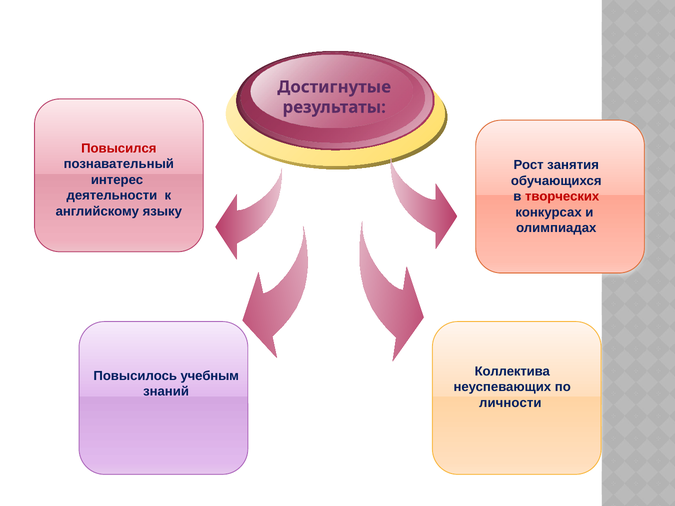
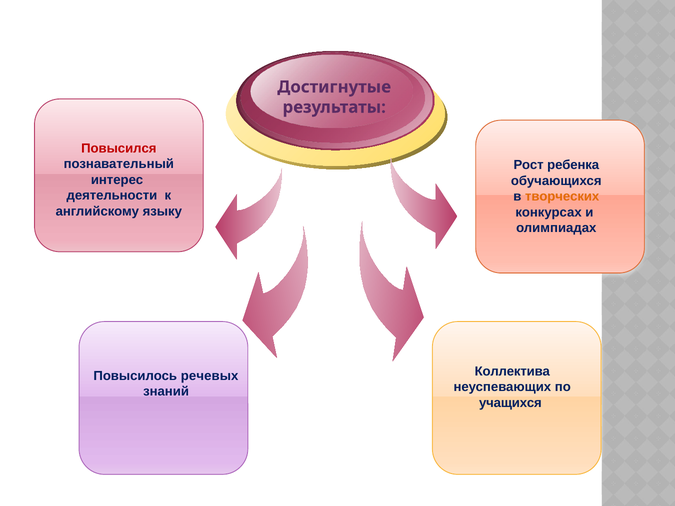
занятия: занятия -> ребенка (573, 165)
творческих colour: red -> orange (562, 197)
учебным: учебным -> речевых (210, 376)
личности: личности -> учащихся (510, 403)
